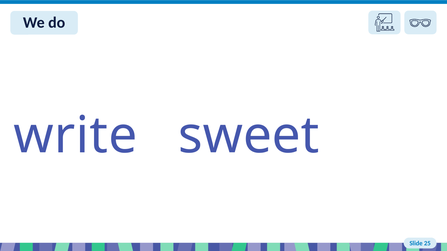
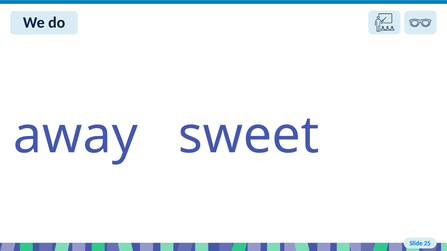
write: write -> away (76, 136)
